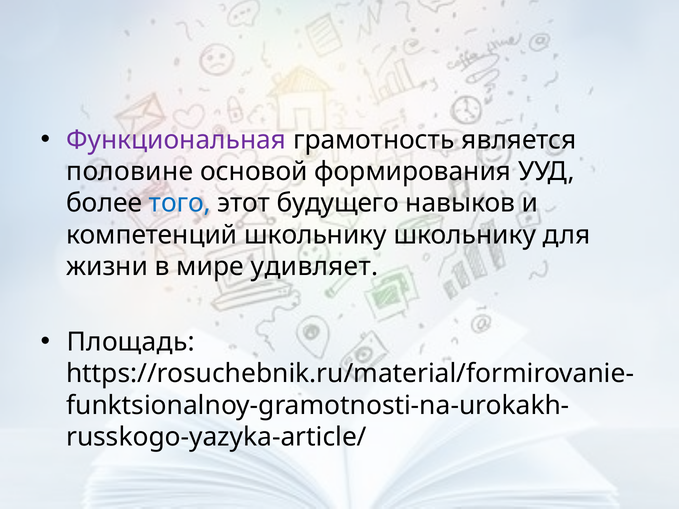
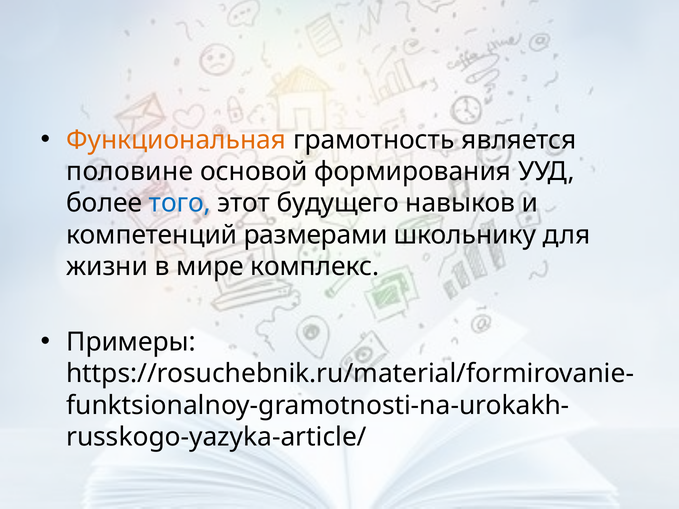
Функциональная colour: purple -> orange (176, 140)
компетенций школьнику: школьнику -> размерами (316, 235)
удивляет: удивляет -> комплекс (315, 267)
Площадь: Площадь -> Примеры (131, 342)
